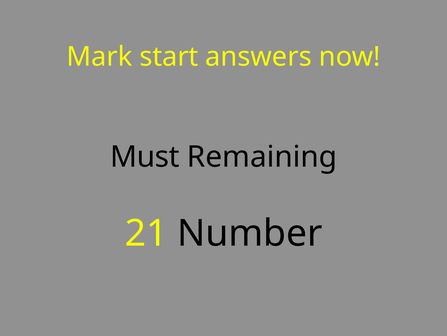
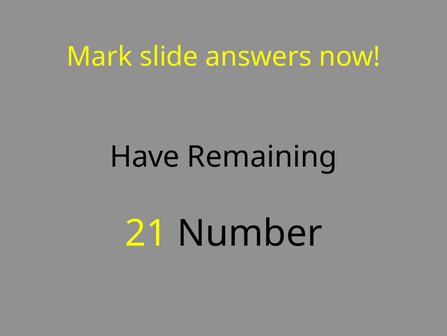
start: start -> slide (169, 57)
Must: Must -> Have (145, 157)
